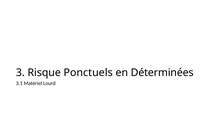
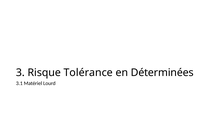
Ponctuels: Ponctuels -> Tolérance (88, 72)
